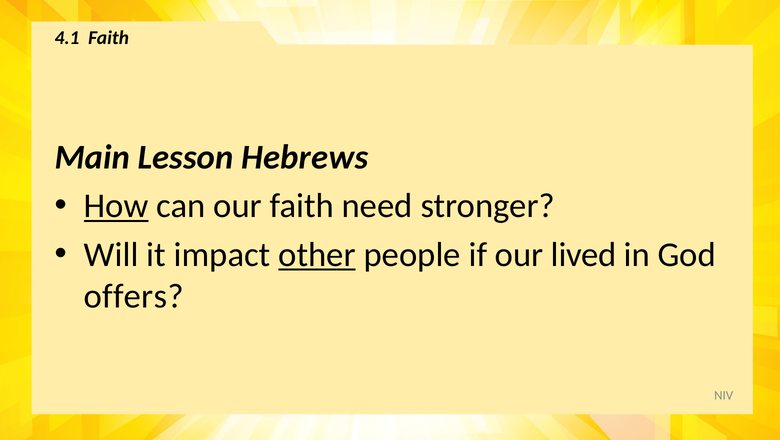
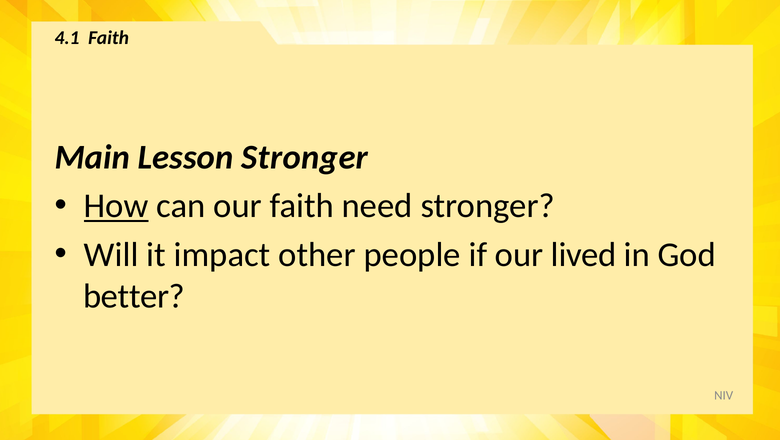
Lesson Hebrews: Hebrews -> Stronger (305, 157)
other underline: present -> none (317, 255)
offers: offers -> better (134, 296)
